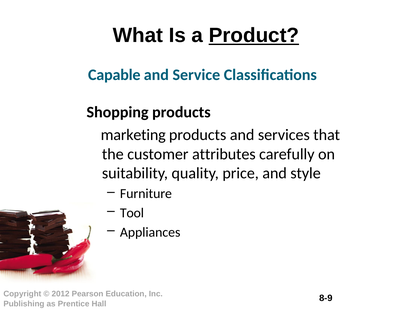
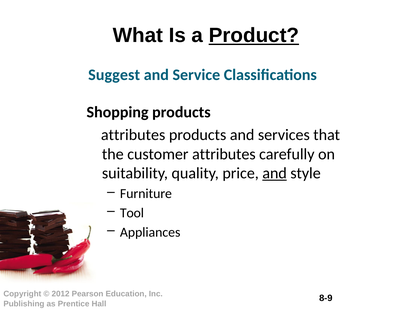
Capable: Capable -> Suggest (114, 75)
marketing: marketing -> attributes (133, 135)
and underline: none -> present (275, 173)
